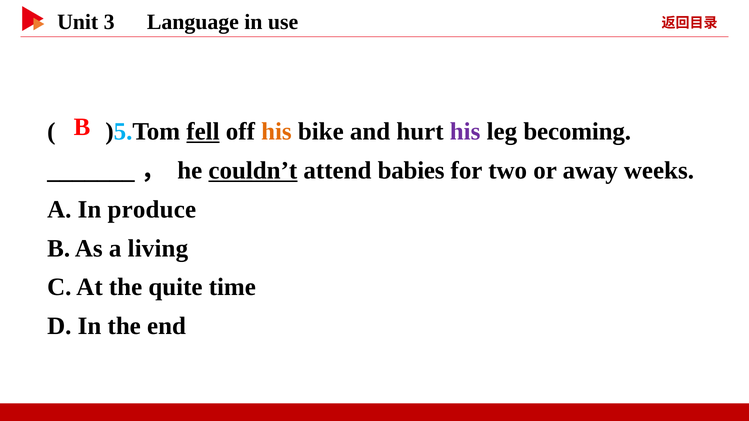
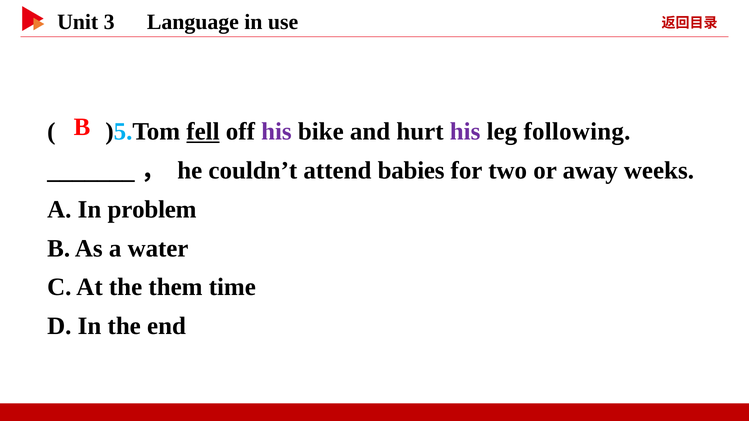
his colour: orange -> purple (276, 132)
becoming: becoming -> following (577, 132)
couldn’t underline: present -> none (253, 171)
produce: produce -> problem (152, 210)
living: living -> water (158, 249)
quite: quite -> them (175, 287)
